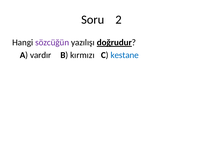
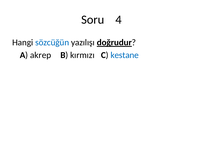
2: 2 -> 4 (119, 20)
sözcüğün colour: purple -> blue (52, 43)
vardır: vardır -> akrep (41, 55)
